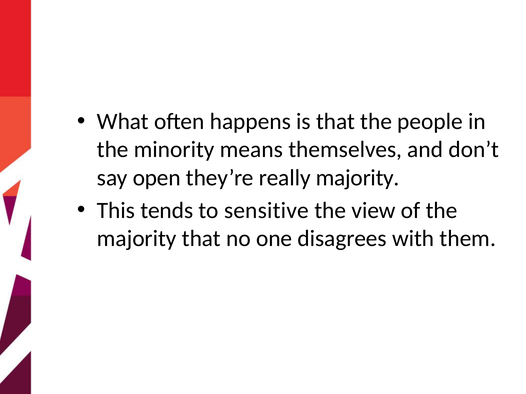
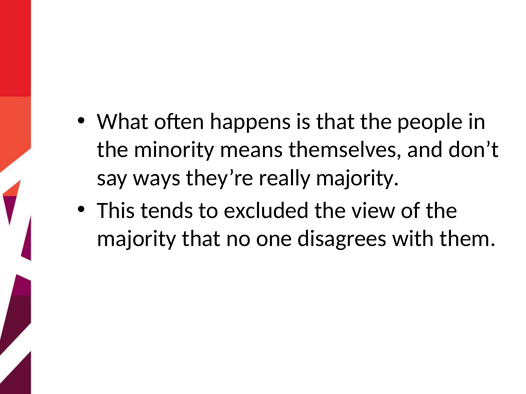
open: open -> ways (157, 178)
sensitive: sensitive -> excluded (267, 211)
